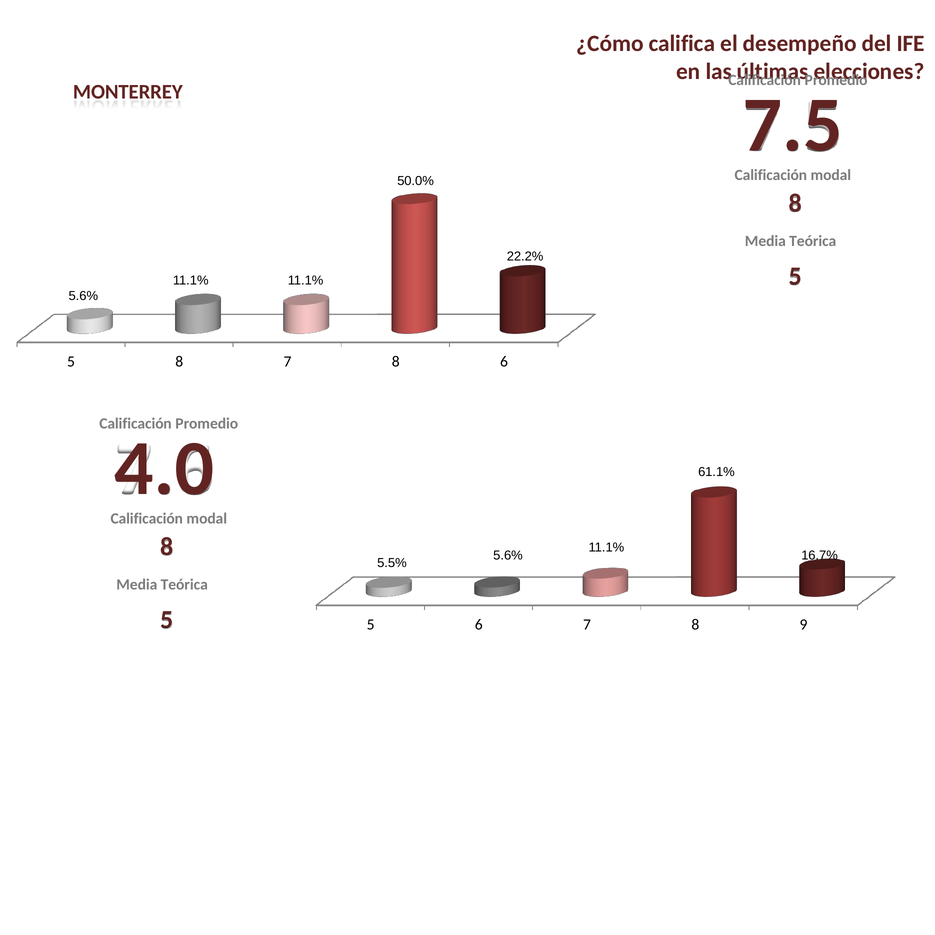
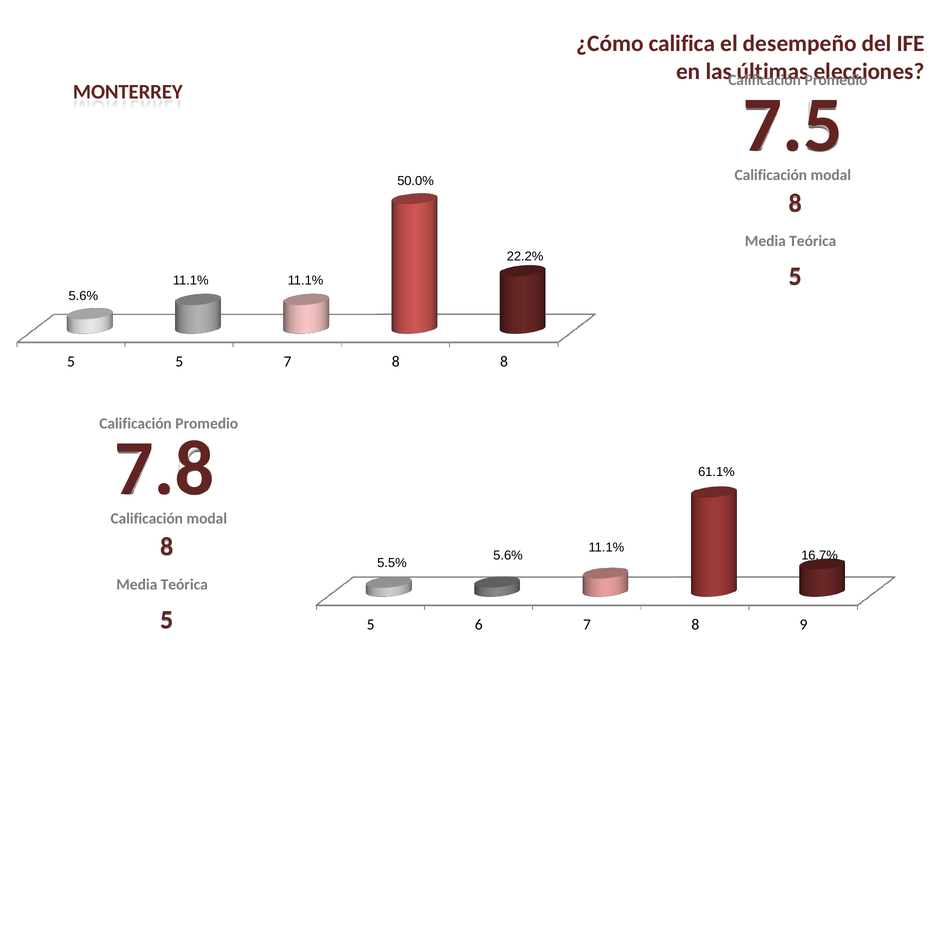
5 8: 8 -> 5 (179, 362)
8 6: 6 -> 8 (504, 362)
4.0: 4.0 -> 7.8 (164, 468)
